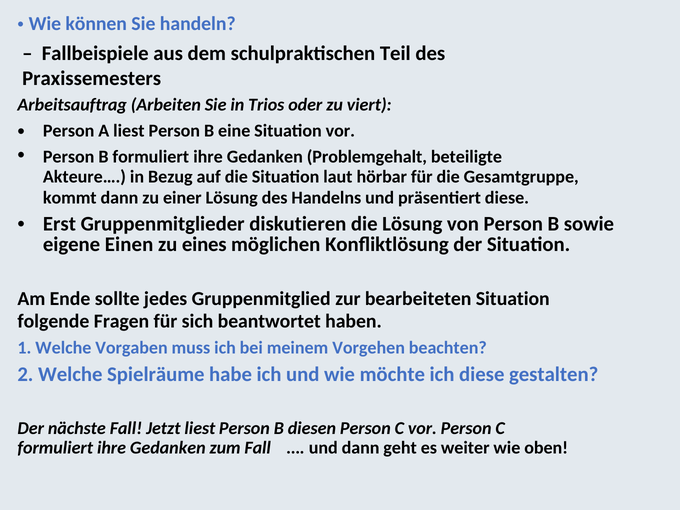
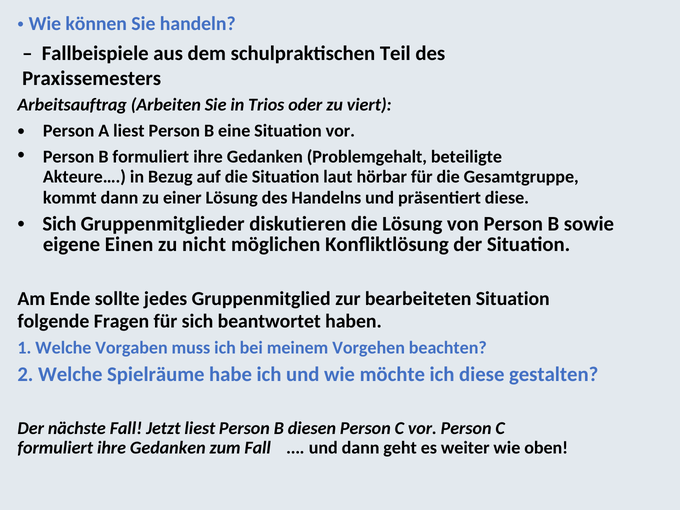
Erst: Erst -> Sich (60, 224)
eines: eines -> nicht (204, 244)
